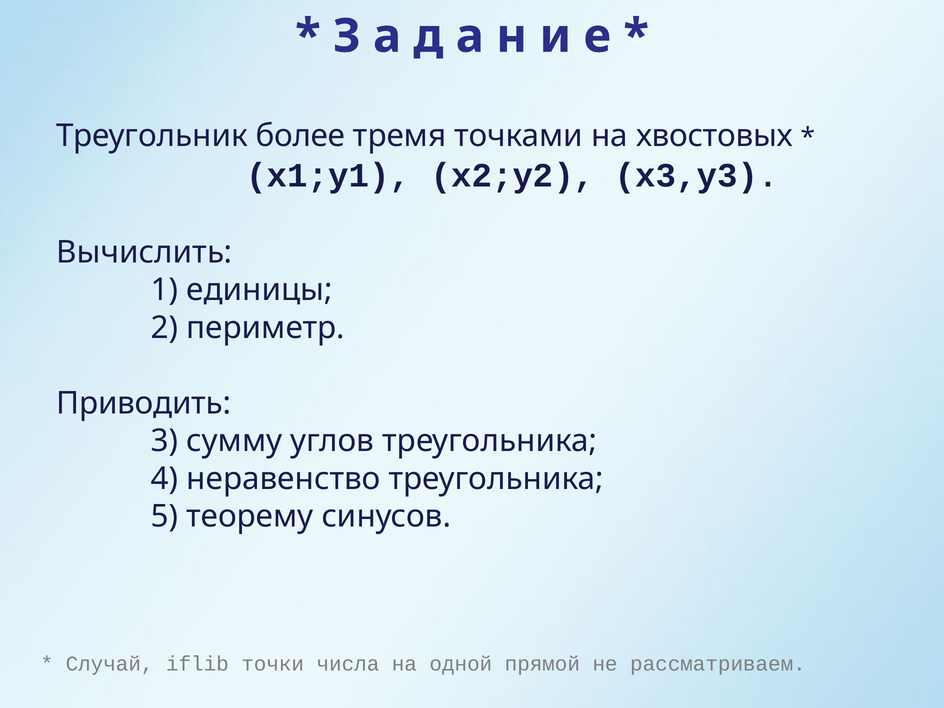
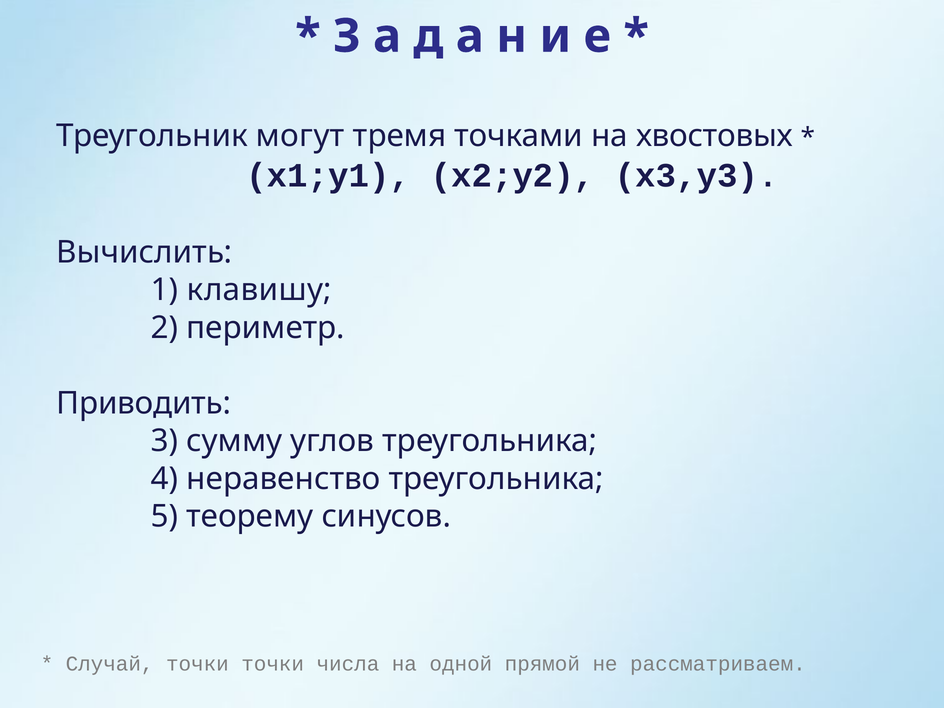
более: более -> могут (300, 136)
единицы: единицы -> клавишу (259, 290)
Случай iflib: iflib -> точки (197, 664)
